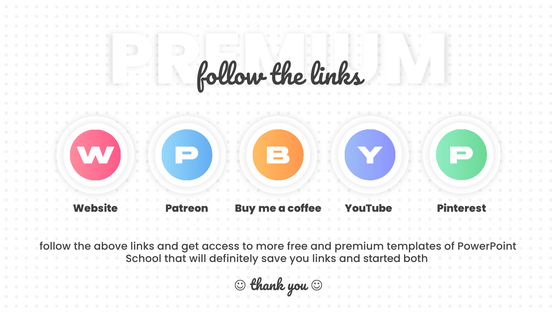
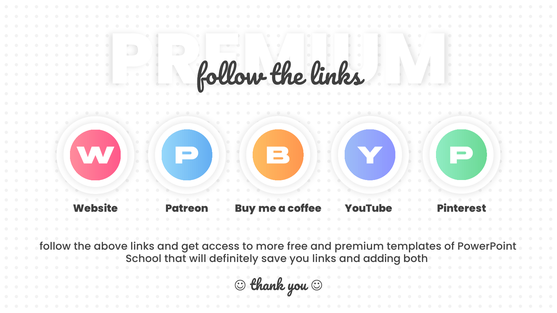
started: started -> adding (382, 259)
